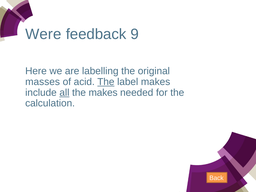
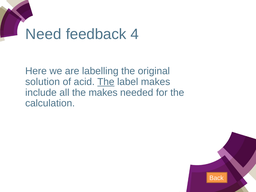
Were: Were -> Need (43, 34)
9: 9 -> 4 (135, 34)
masses: masses -> solution (43, 82)
all underline: present -> none (64, 93)
